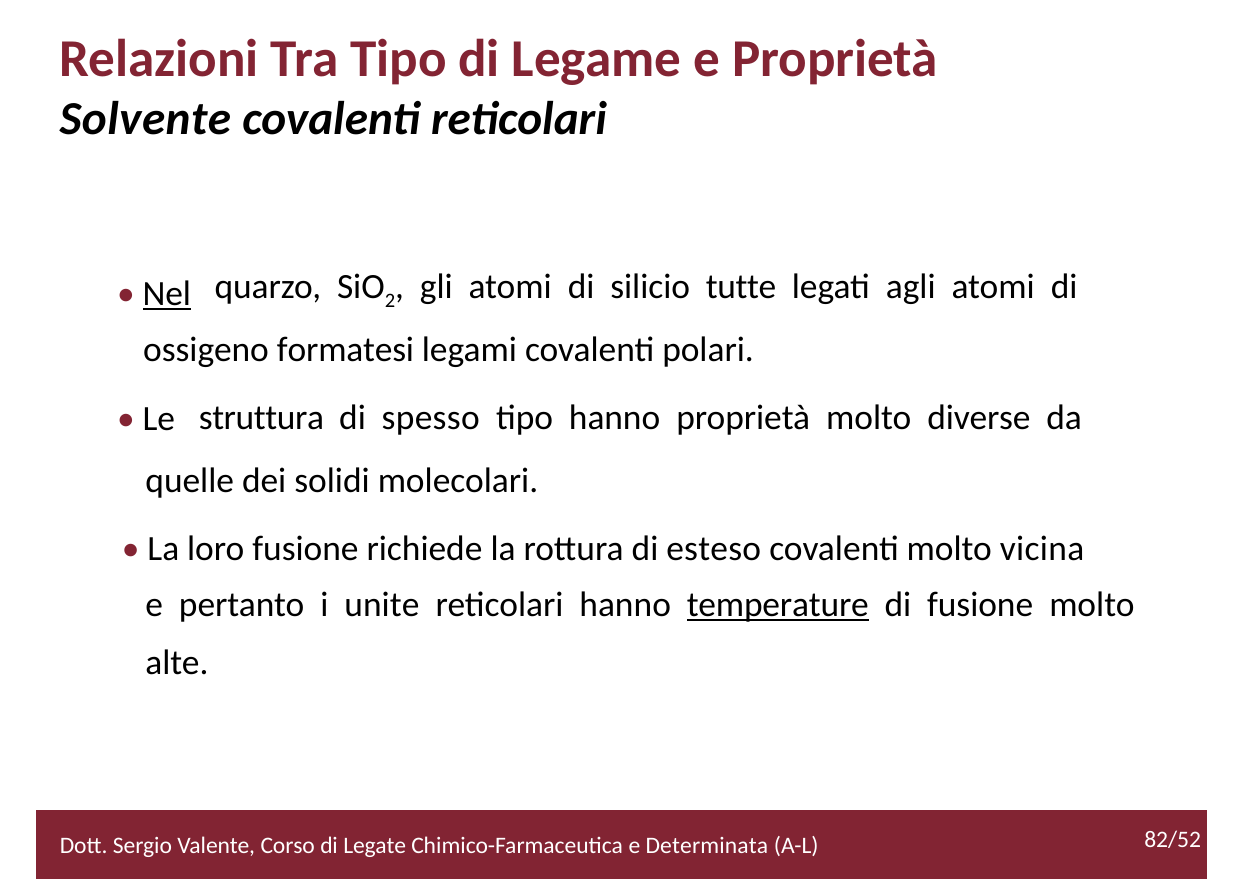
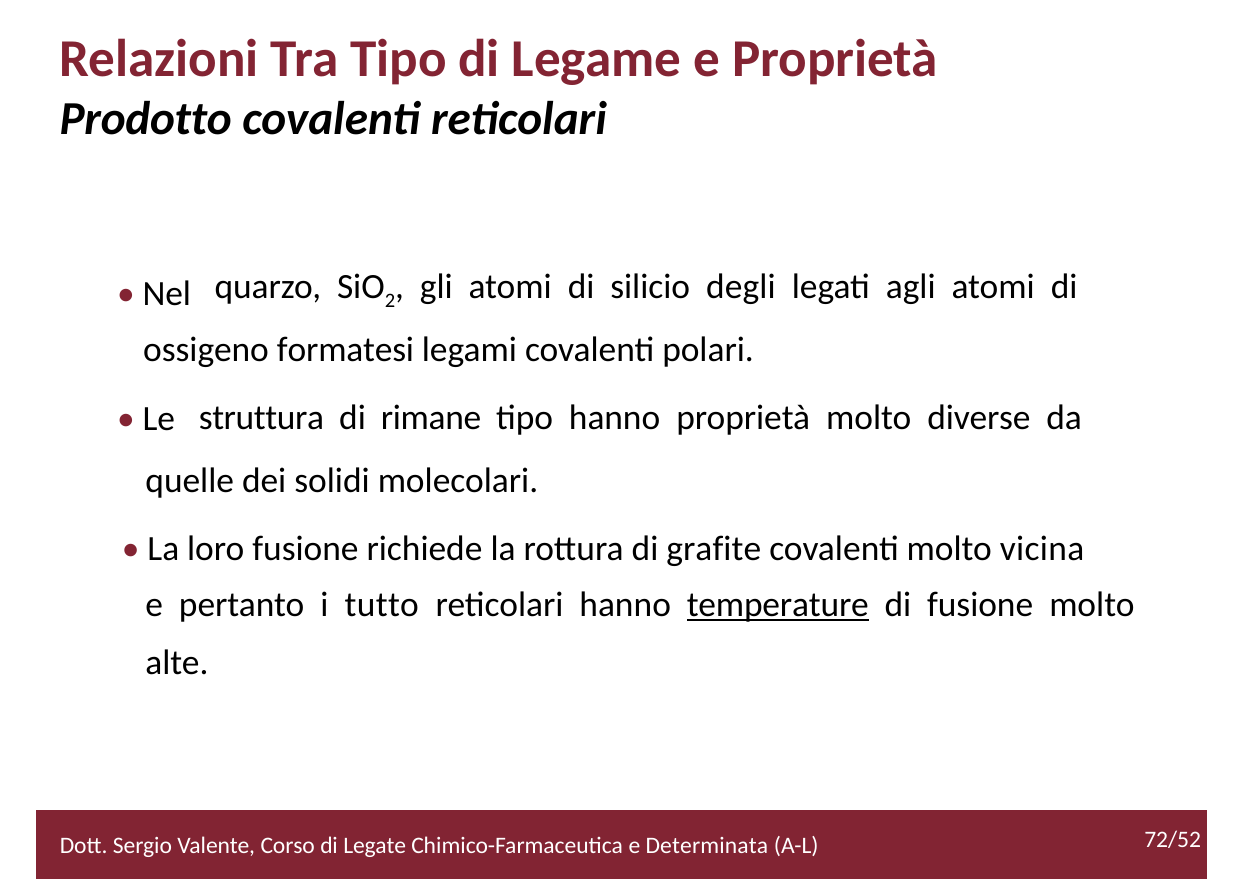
Solvente: Solvente -> Prodotto (146, 118)
Nel underline: present -> none (167, 293)
tutte: tutte -> degli (741, 287)
spesso: spesso -> rimane (431, 418)
esteso: esteso -> grafite (714, 549)
unite: unite -> tutto (382, 605)
82/52: 82/52 -> 72/52 (1173, 839)
